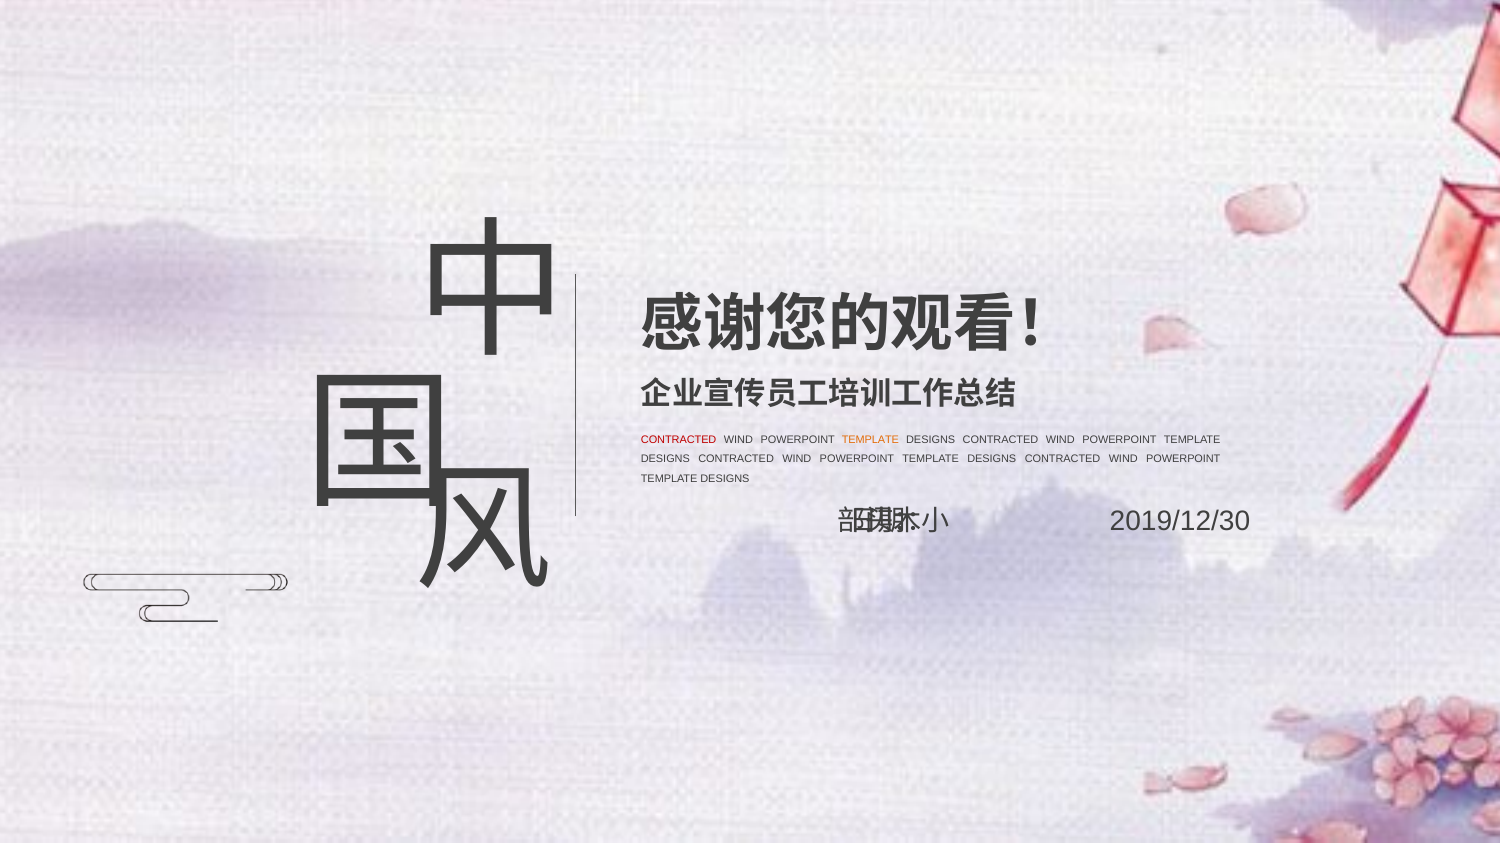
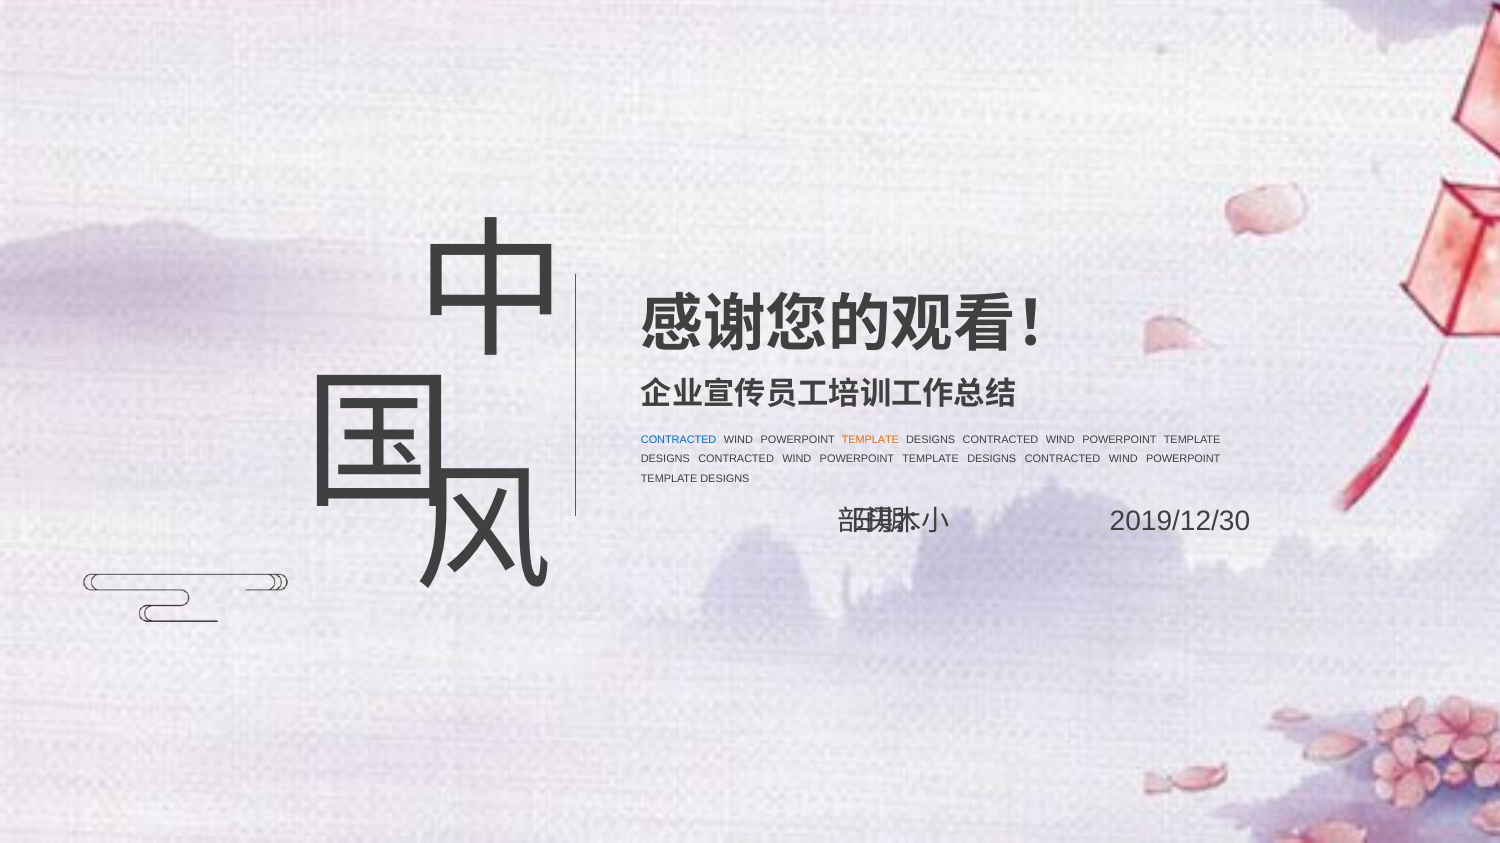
CONTRACTED colour: red -> blue (679, 440)
